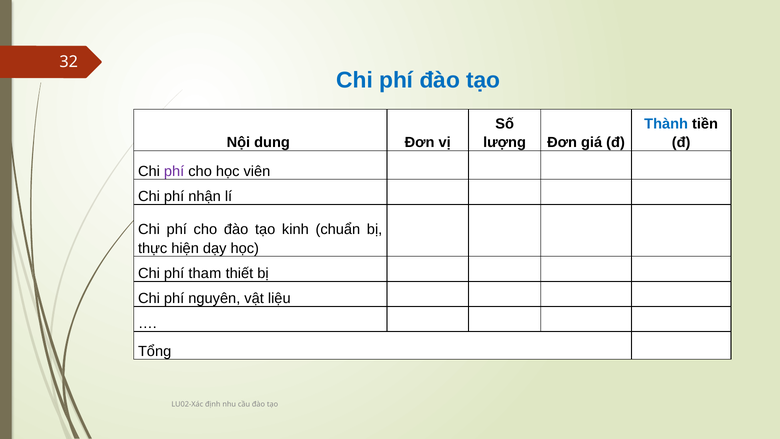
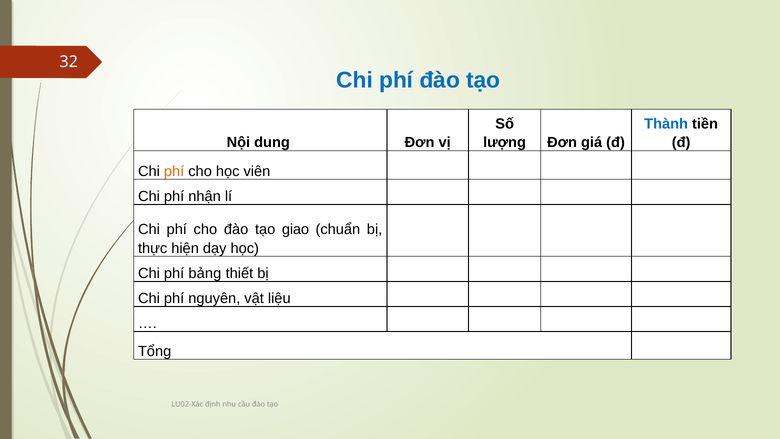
phí colour: purple -> orange (174, 171)
kinh: kinh -> giao (295, 229)
tham: tham -> bảng (205, 273)
